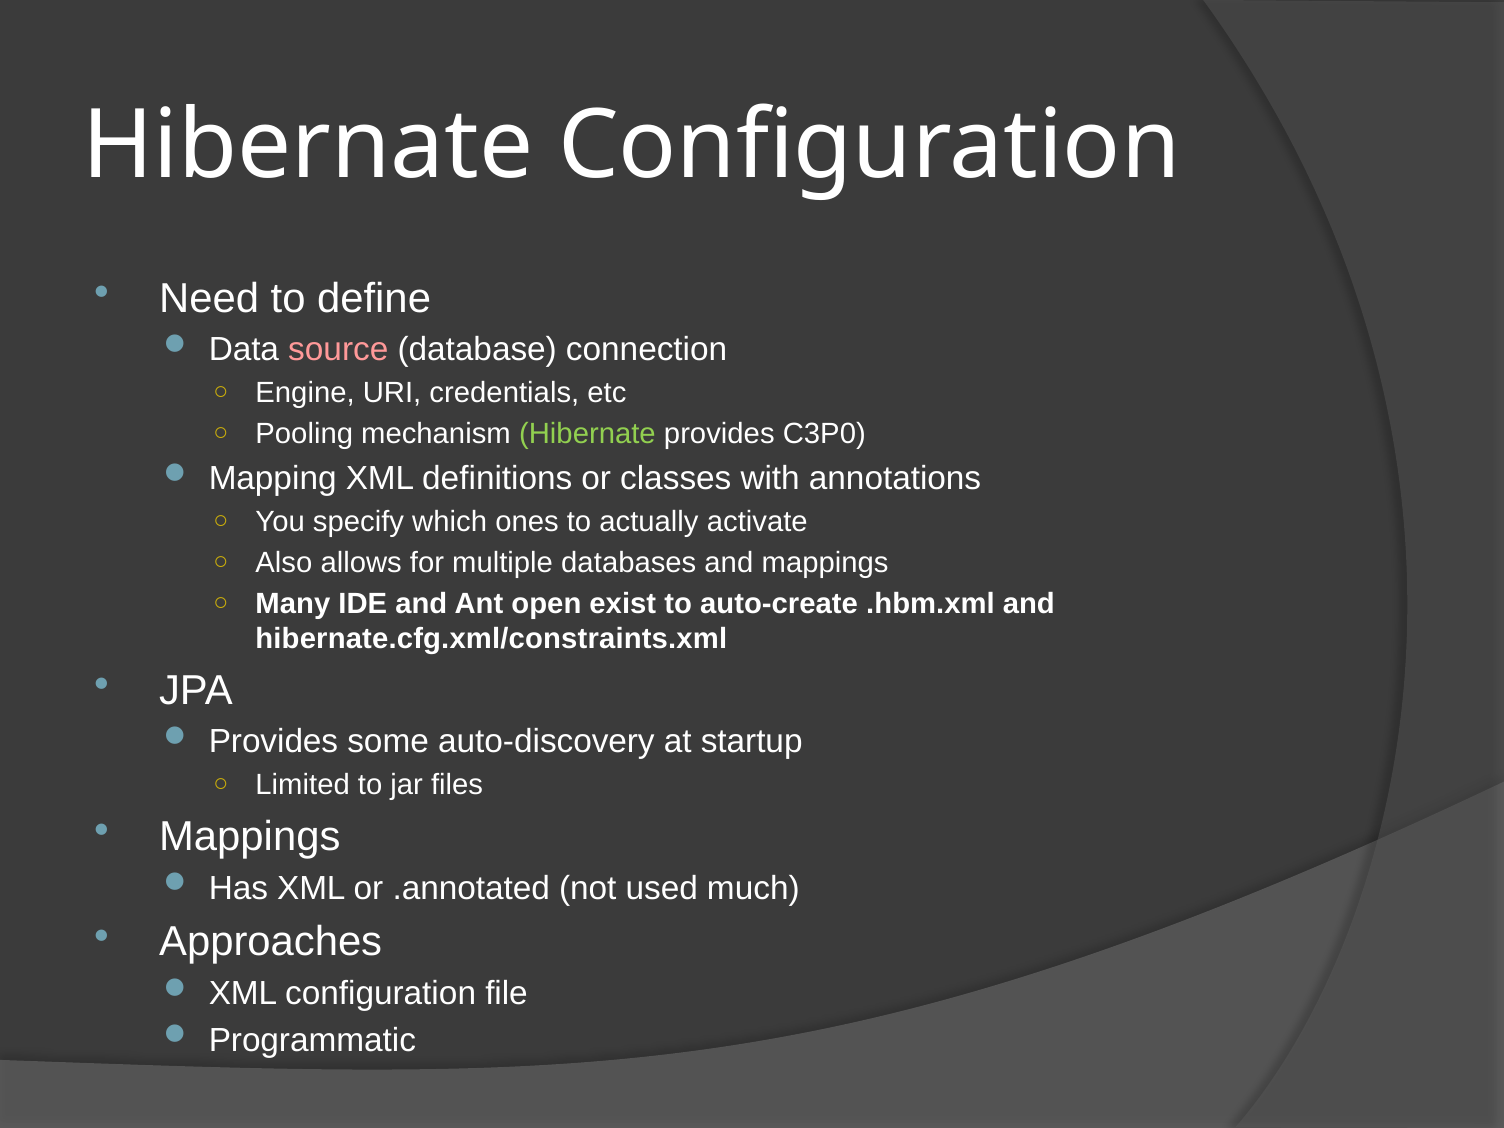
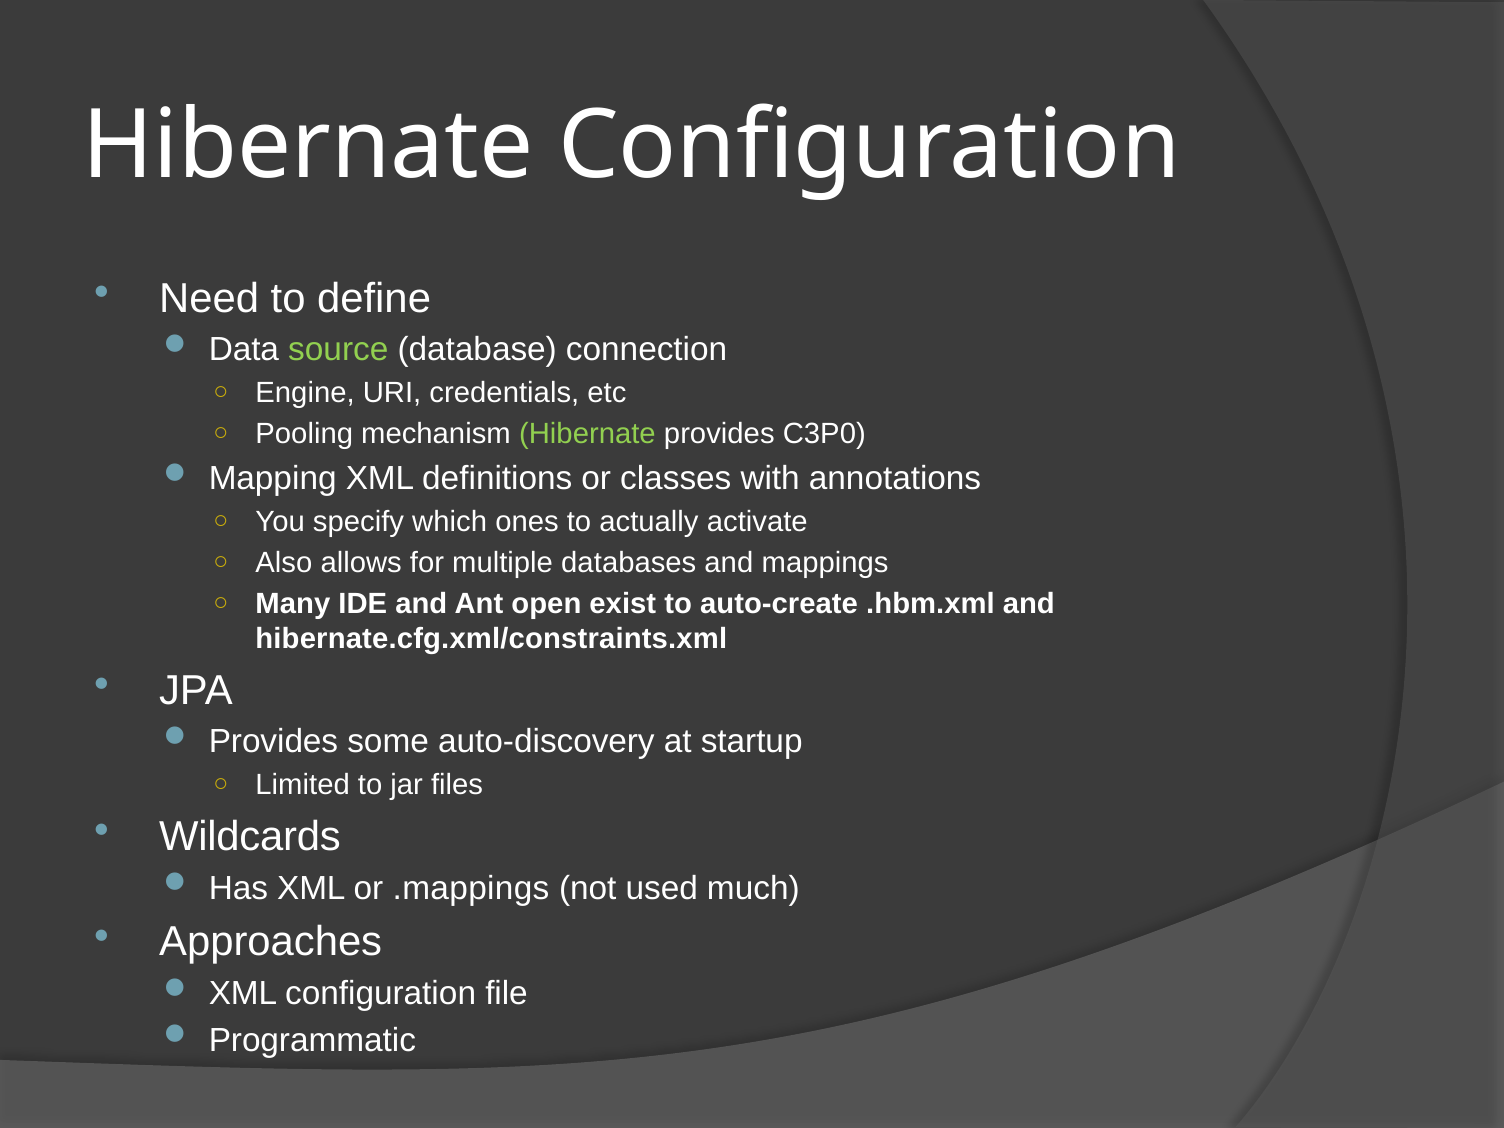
source colour: pink -> light green (338, 350)
Mappings: Mappings -> Wildcards (250, 837)
.annotated: .annotated -> .mappings (471, 888)
